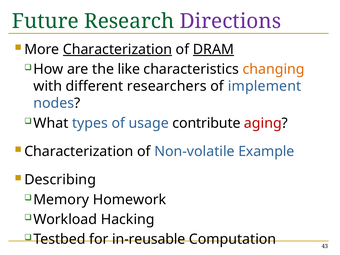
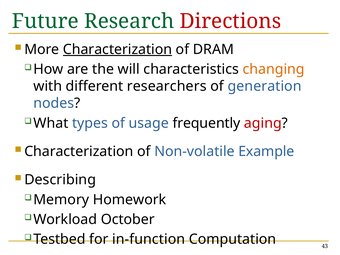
Directions colour: purple -> red (230, 21)
DRAM underline: present -> none (213, 49)
like: like -> will (129, 69)
implement: implement -> generation (265, 86)
contribute: contribute -> frequently (206, 123)
Hacking: Hacking -> October (128, 219)
in-reusable: in-reusable -> in-function (149, 239)
